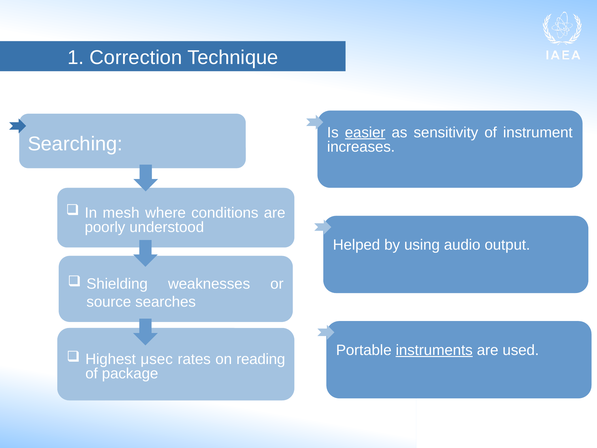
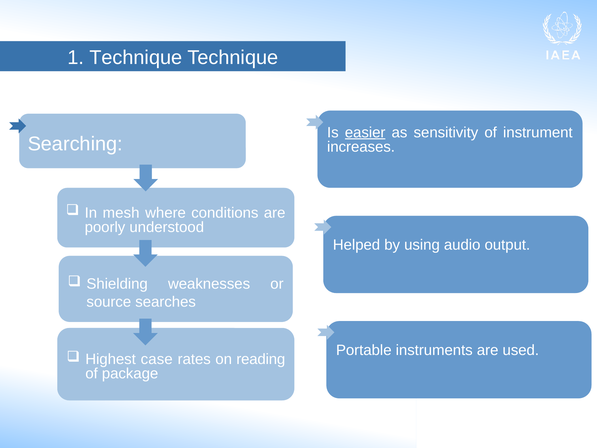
1 Correction: Correction -> Technique (136, 58)
instruments underline: present -> none (434, 350)
μsec: μsec -> case (157, 359)
